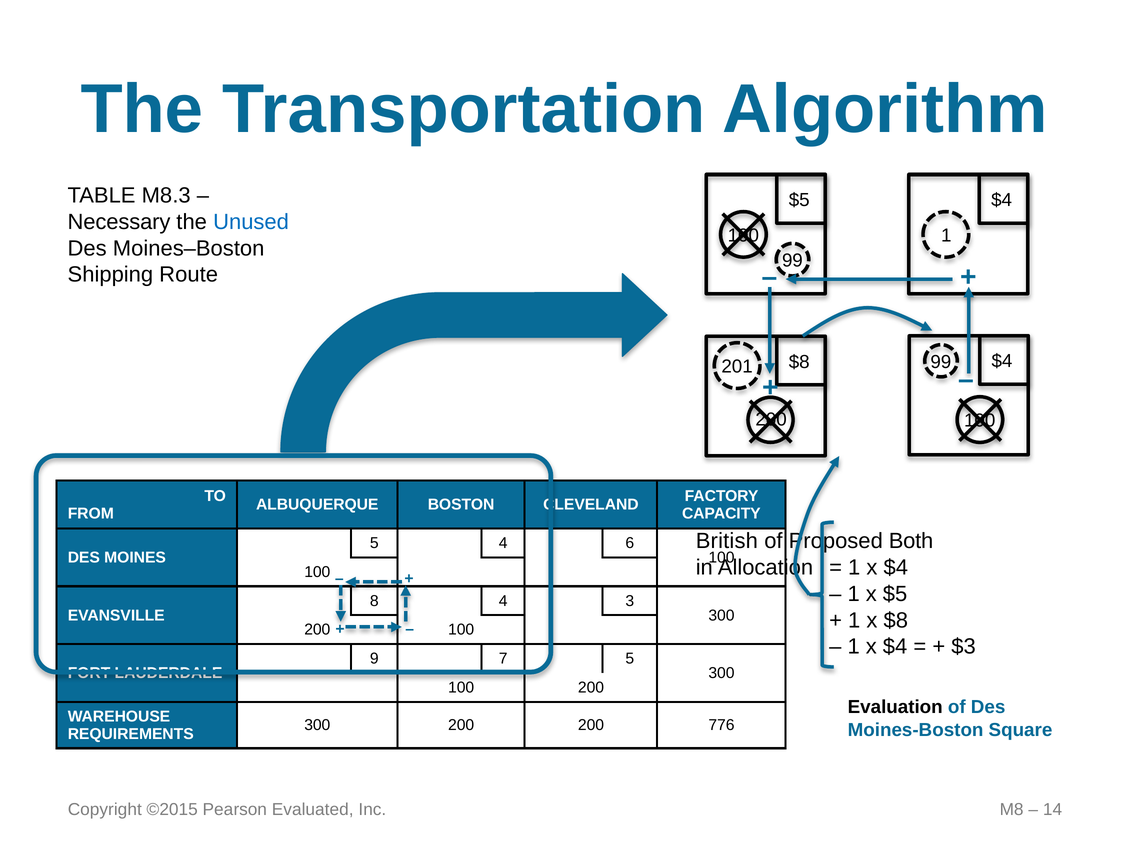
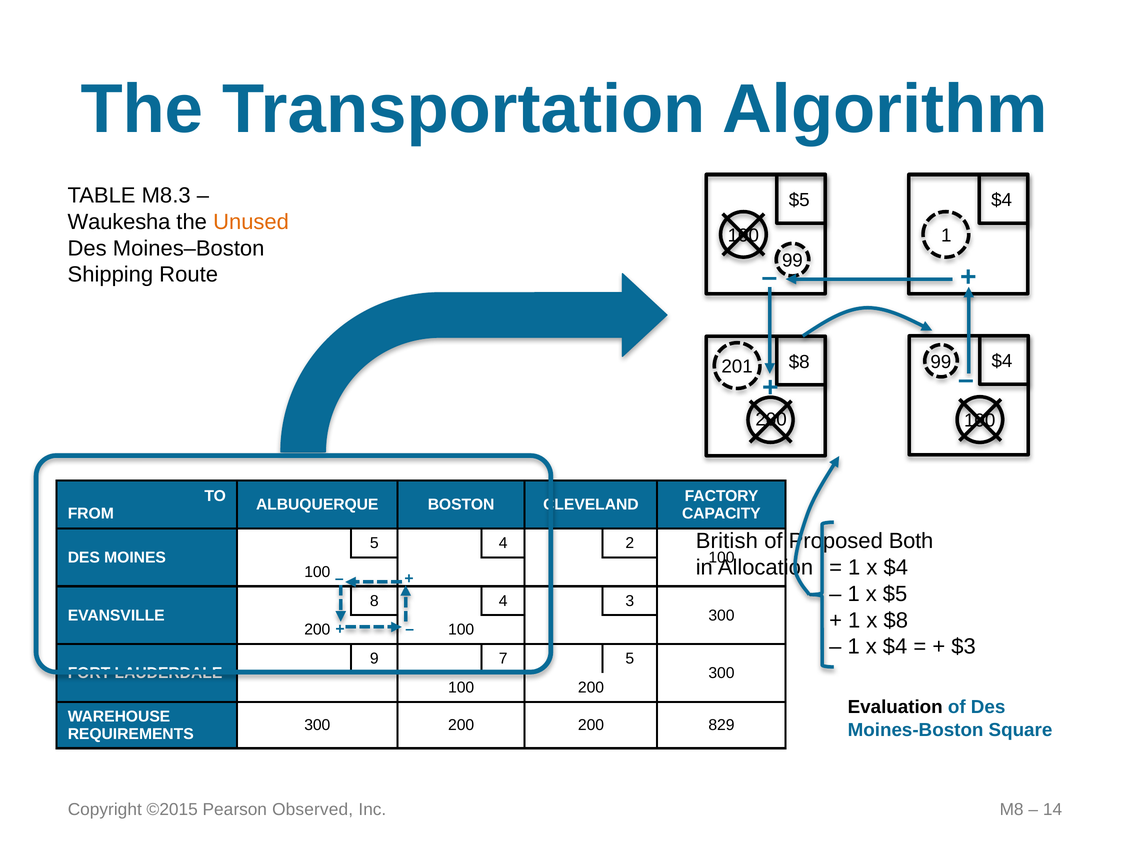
Necessary: Necessary -> Waukesha (119, 222)
Unused colour: blue -> orange (251, 222)
6: 6 -> 2 (630, 543)
776: 776 -> 829 (721, 725)
Evaluated: Evaluated -> Observed (313, 809)
